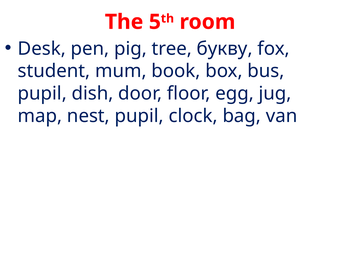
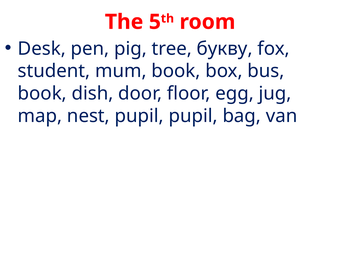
pupil: pupil -> book (42, 93)
pupil clock: clock -> pupil (193, 116)
